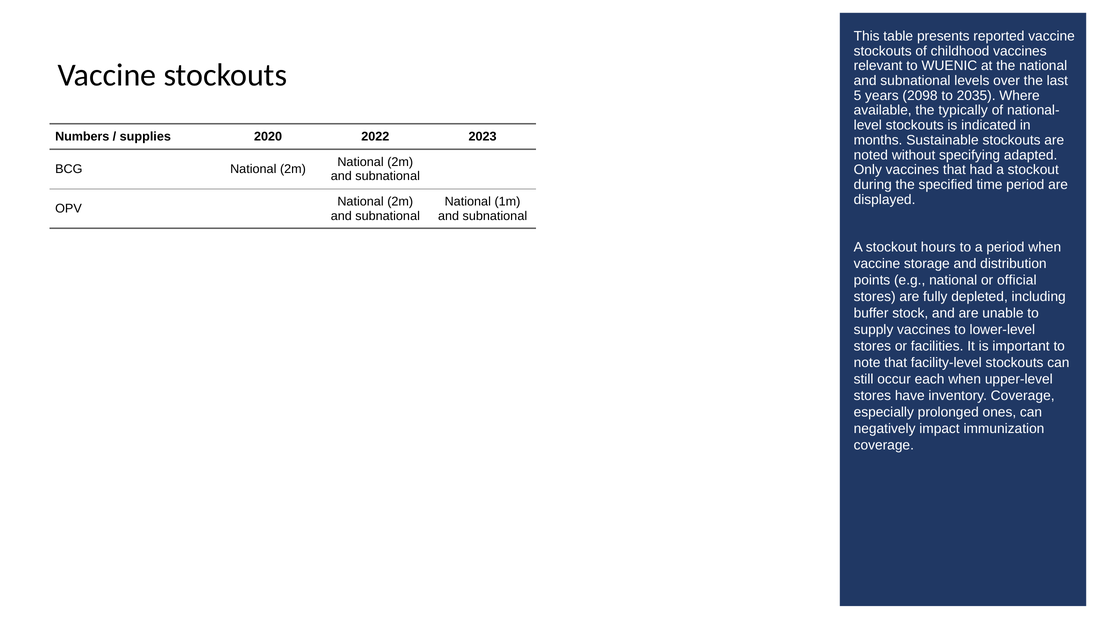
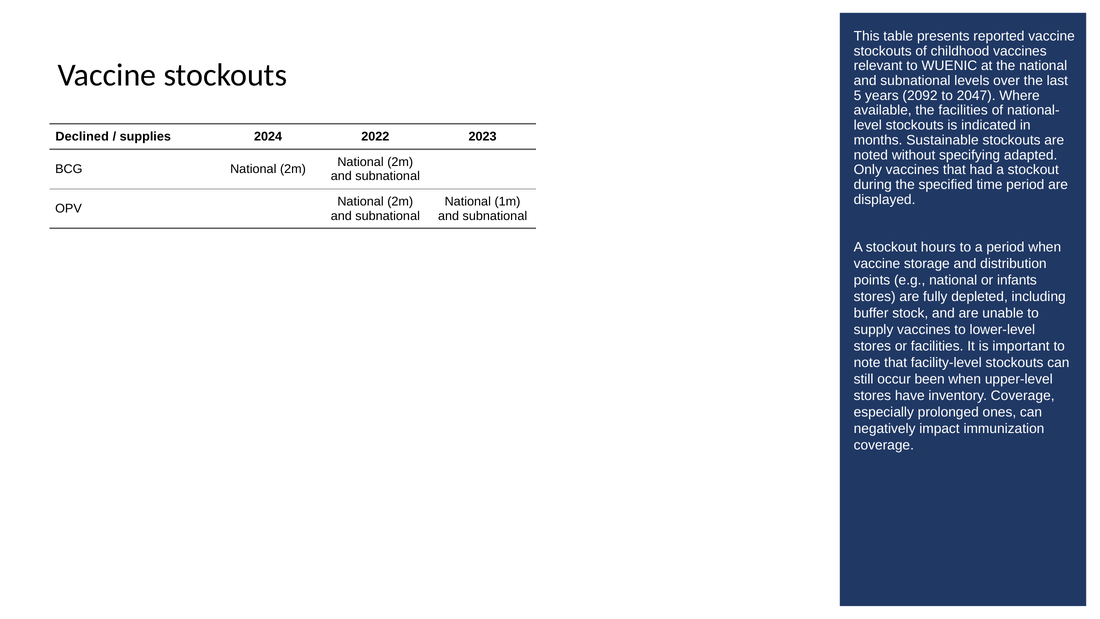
2098: 2098 -> 2092 (920, 96)
2035: 2035 -> 2047 (976, 96)
the typically: typically -> facilities (963, 110)
Numbers: Numbers -> Declined (82, 137)
2020: 2020 -> 2024 (268, 137)
official: official -> infants (1017, 280)
each: each -> been (930, 379)
